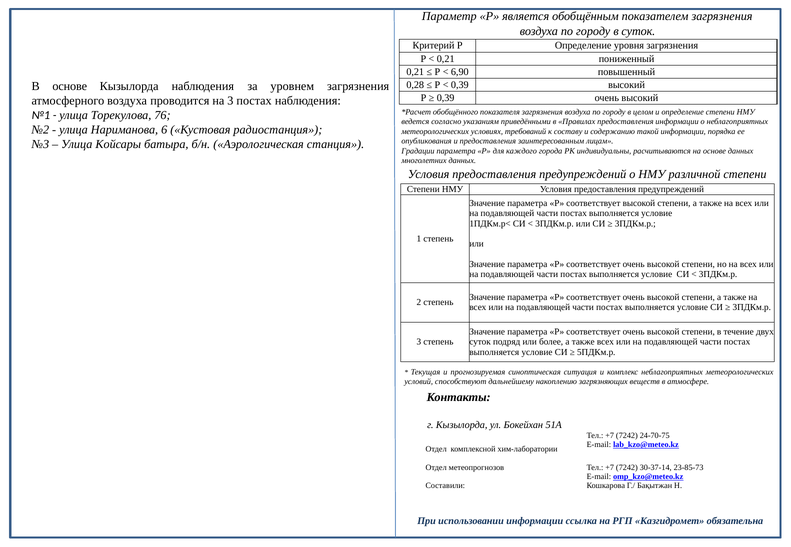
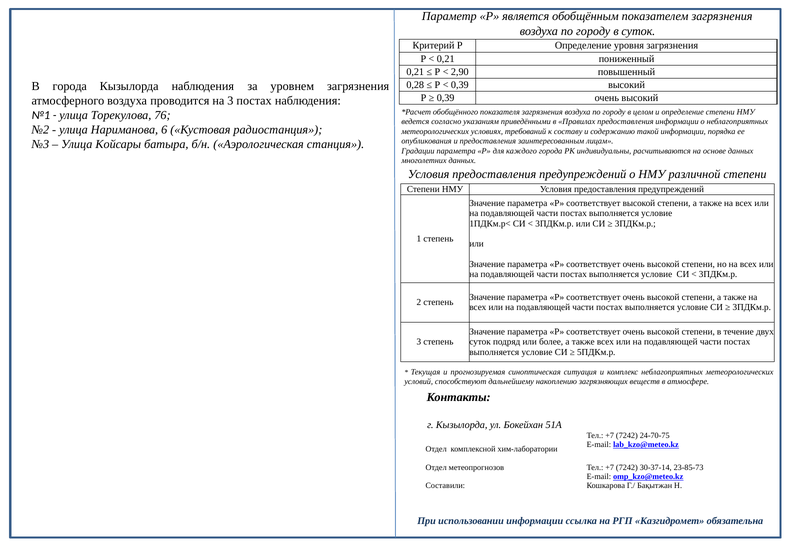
6,90: 6,90 -> 2,90 (460, 72)
В основе: основе -> города (70, 86)
